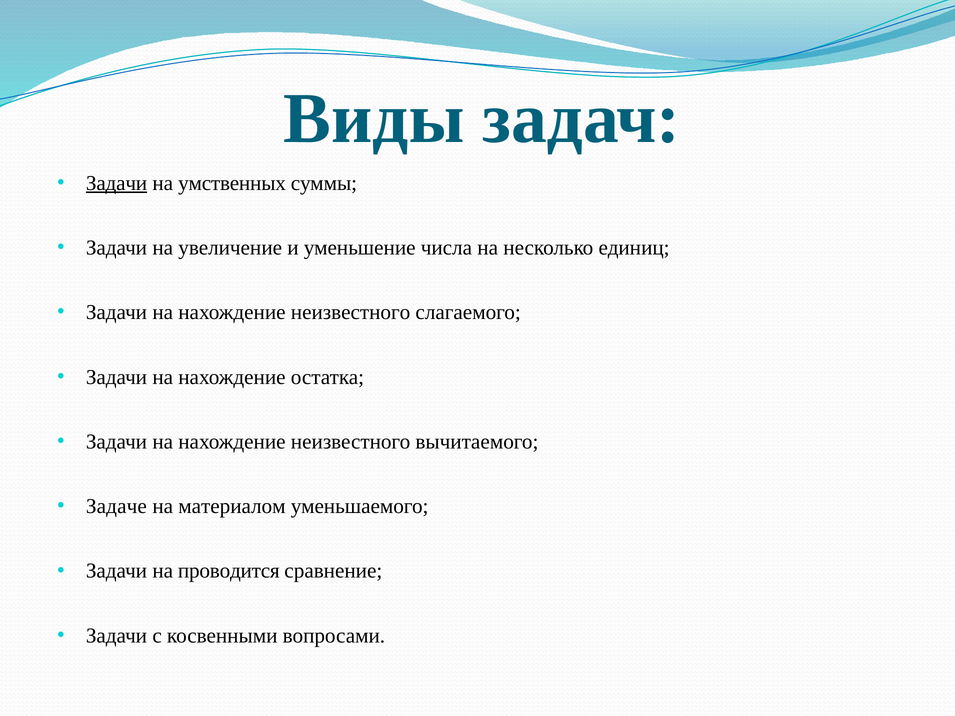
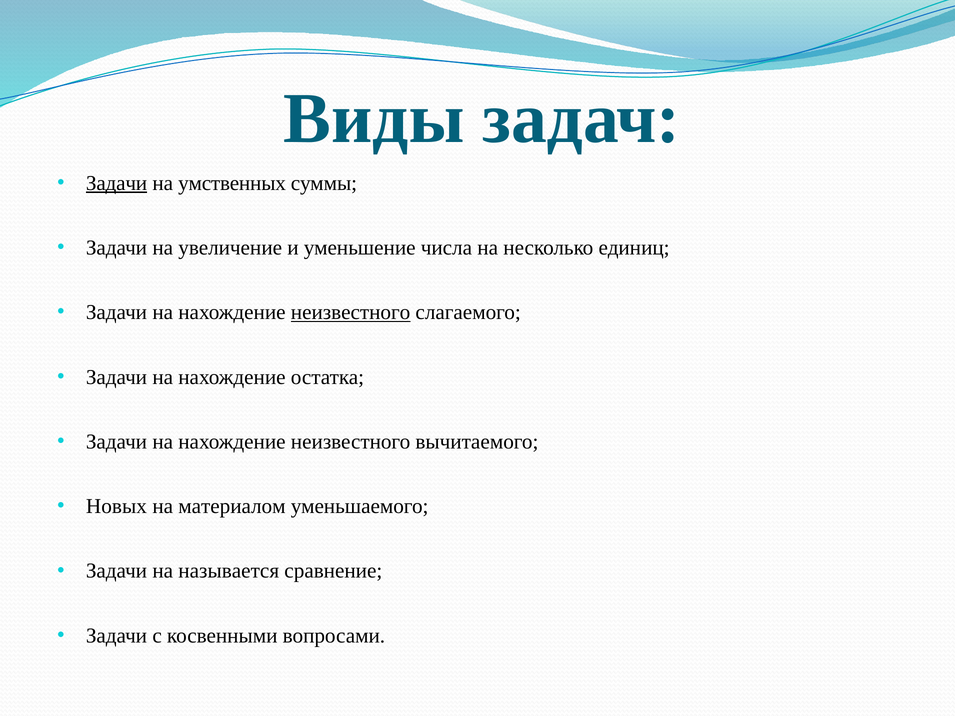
неизвестного underline: none -> present (351, 312)
Задаче: Задаче -> Новых (116, 506)
проводится: проводится -> называется (229, 571)
